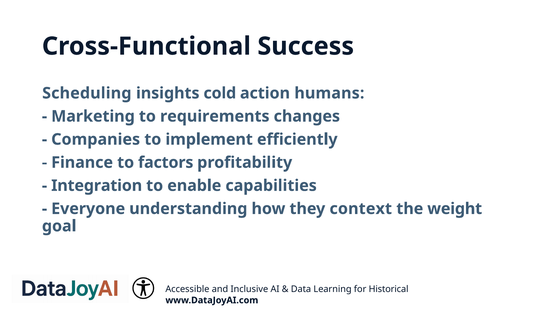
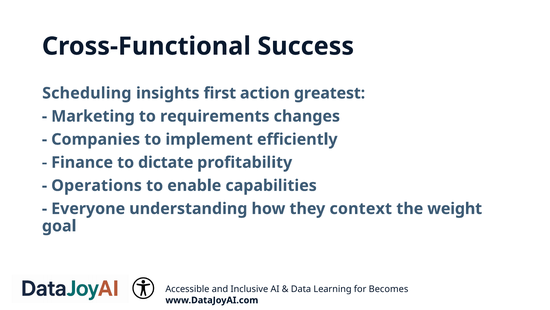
cold: cold -> first (220, 93)
humans: humans -> greatest (330, 93)
factors: factors -> dictate (166, 162)
Integration: Integration -> Operations (97, 185)
Historical: Historical -> Becomes (389, 289)
